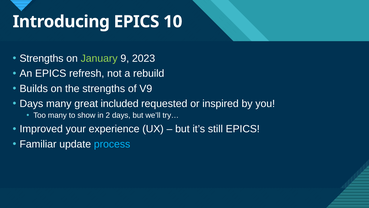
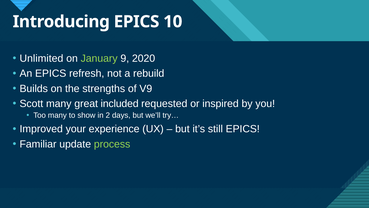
Strengths: Strengths -> Unlimited (41, 58)
2023: 2023 -> 2020 (144, 58)
Days: Days -> Scott (31, 103)
process colour: light blue -> light green (112, 144)
